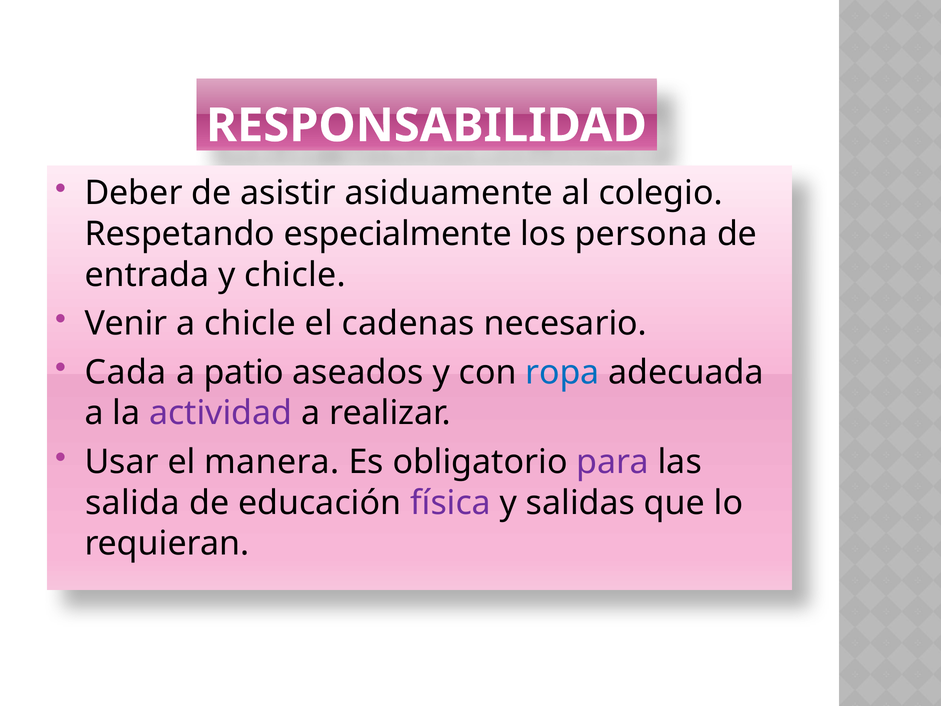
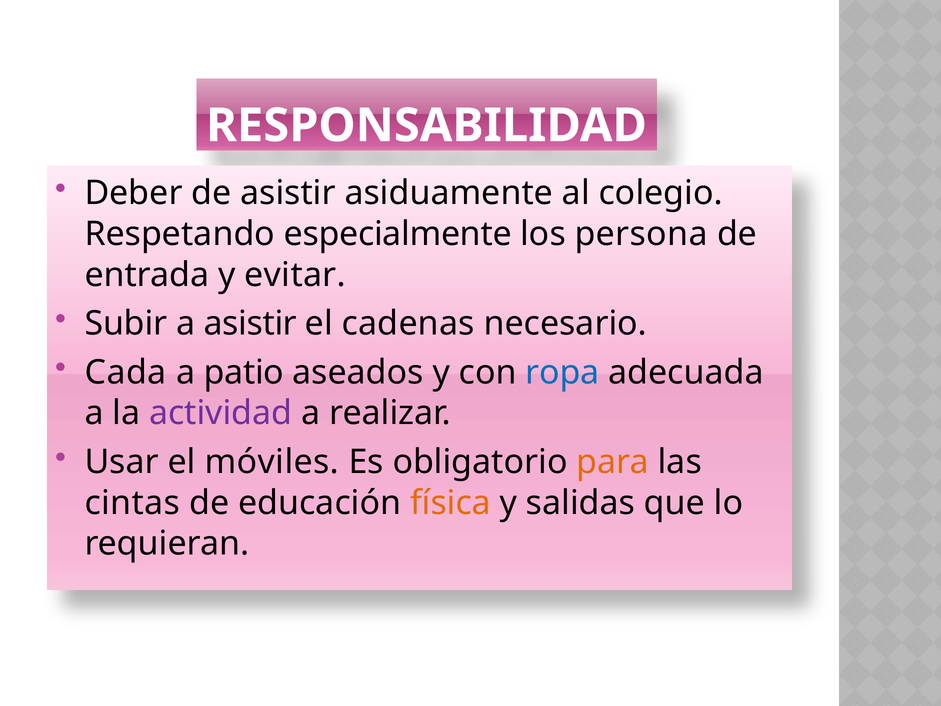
y chicle: chicle -> evitar (295, 275)
Venir: Venir -> Subir (126, 324)
a chicle: chicle -> asistir (250, 324)
manera: manera -> móviles (272, 462)
para colour: purple -> orange (613, 462)
salida: salida -> cintas (132, 503)
física colour: purple -> orange (450, 503)
